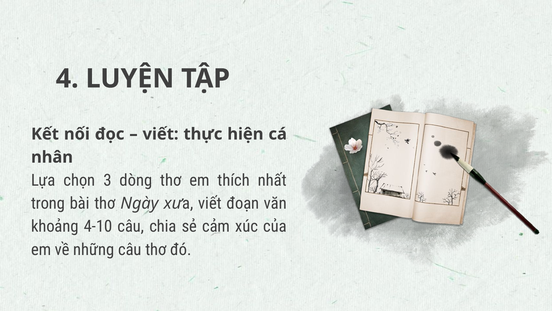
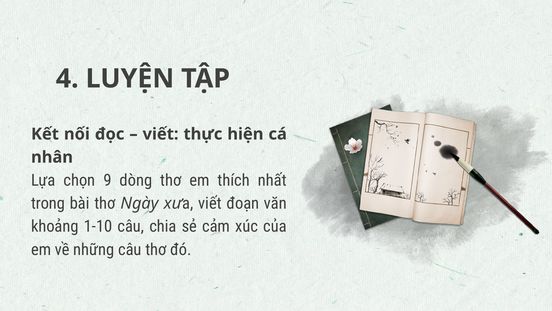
3: 3 -> 9 (107, 180)
4-10: 4-10 -> 1-10 (98, 226)
